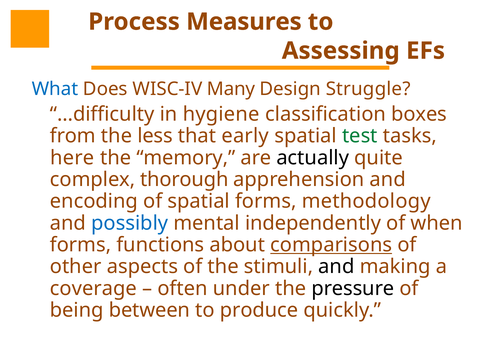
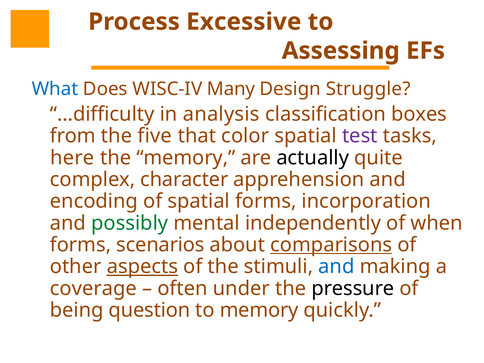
Measures: Measures -> Excessive (244, 22)
hygiene: hygiene -> analysis (221, 114)
less: less -> five (155, 136)
early: early -> color (245, 136)
test colour: green -> purple (360, 136)
thorough: thorough -> character (184, 180)
methodology: methodology -> incorporation (366, 201)
possibly colour: blue -> green (130, 223)
functions: functions -> scenarios (160, 245)
aspects underline: none -> present (142, 267)
and colour: black -> blue (336, 267)
between: between -> question (149, 310)
to produce: produce -> memory (259, 310)
